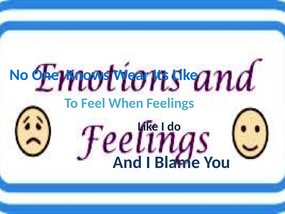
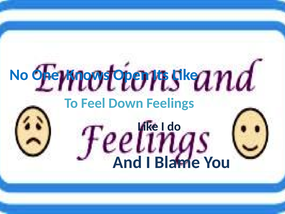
Wear: Wear -> Open (131, 75)
When: When -> Down (126, 103)
